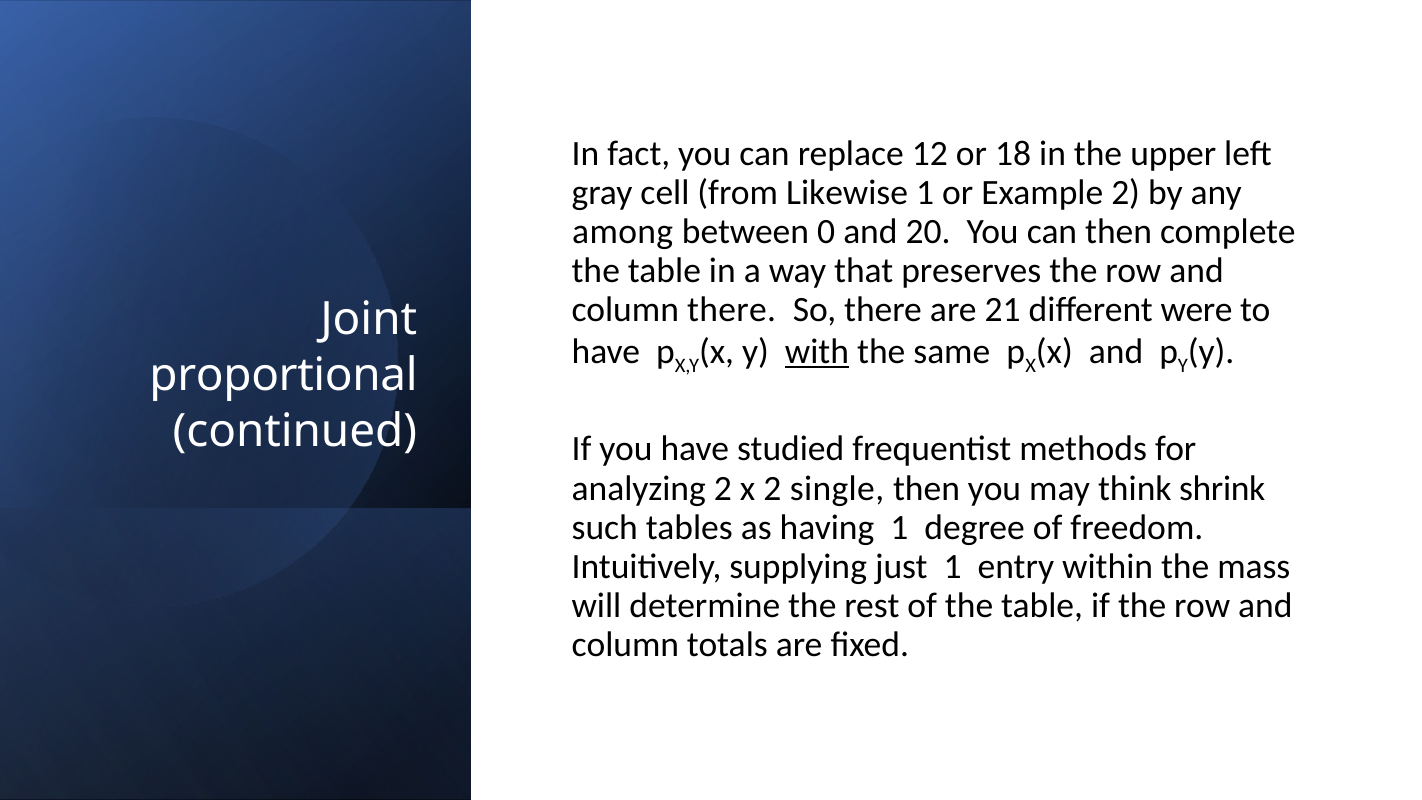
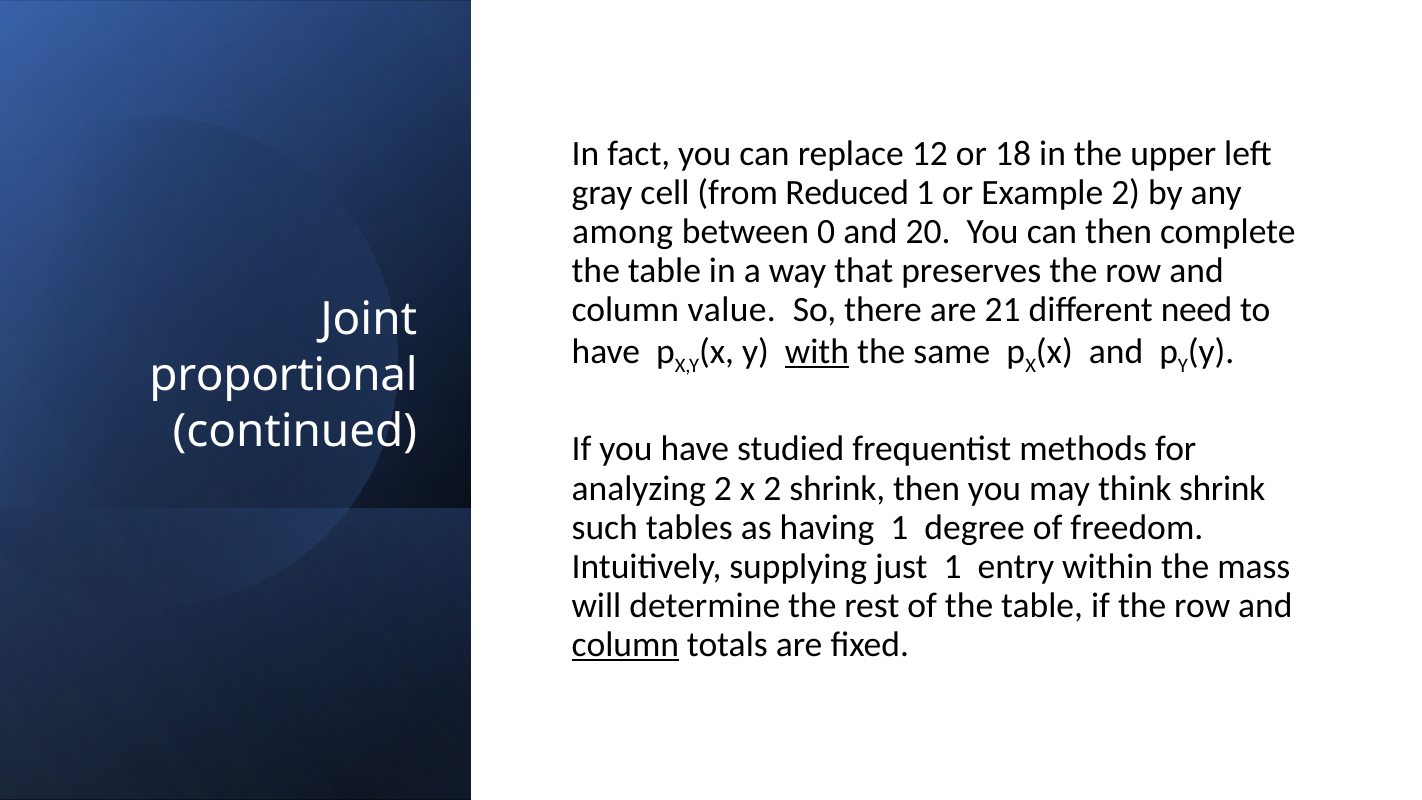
Likewise: Likewise -> Reduced (847, 193)
column there: there -> value (732, 310)
were: were -> need (1197, 310)
2 single: single -> shrink (837, 488)
column underline: none -> present (625, 644)
